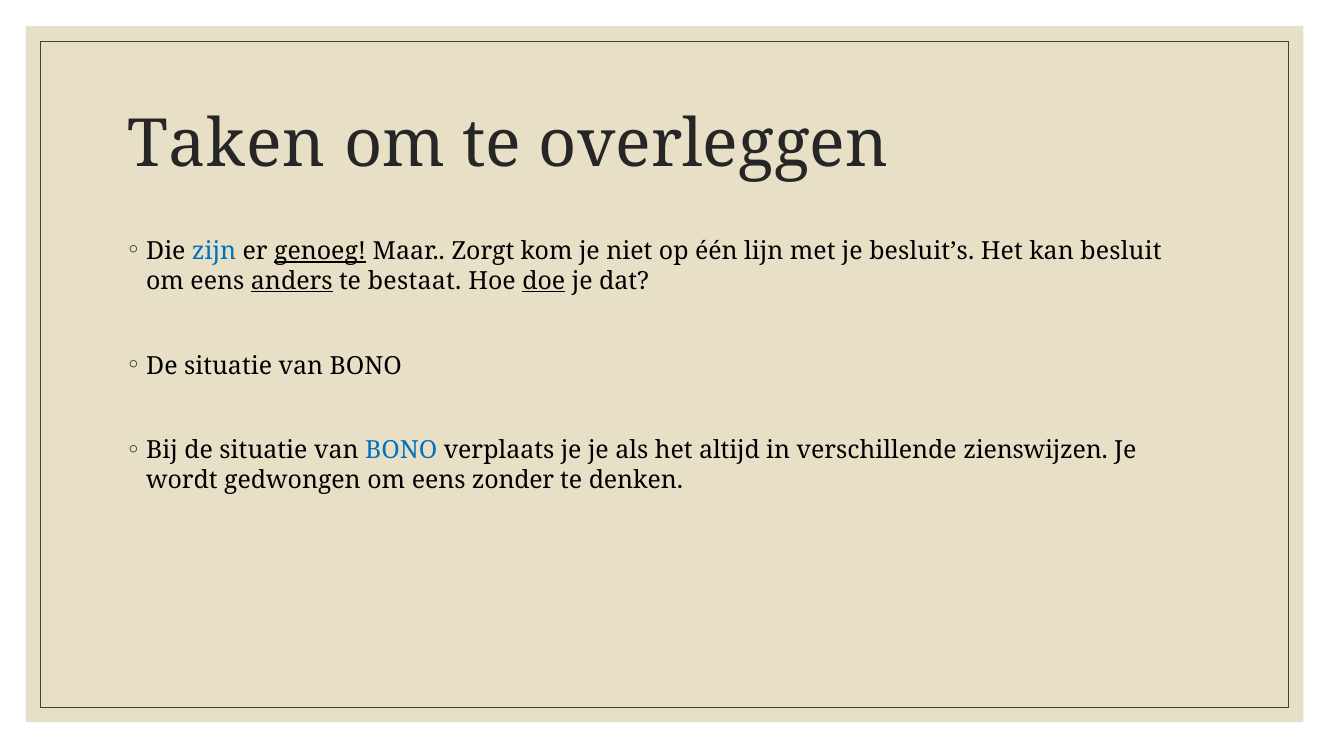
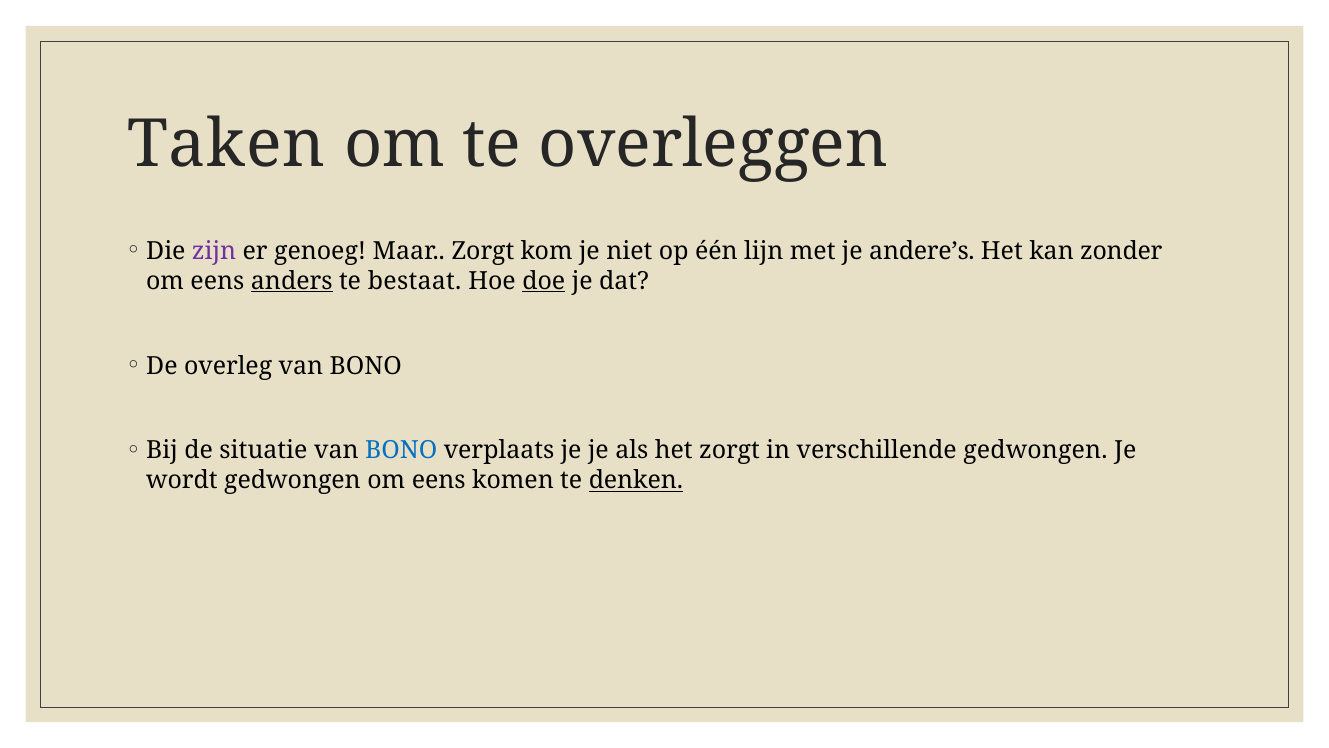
zijn colour: blue -> purple (214, 251)
genoeg underline: present -> none (320, 251)
besluit’s: besluit’s -> andere’s (922, 251)
besluit: besluit -> zonder (1121, 251)
situatie: situatie -> overleg (228, 366)
het altijd: altijd -> zorgt (729, 450)
verschillende zienswijzen: zienswijzen -> gedwongen (1035, 450)
zonder: zonder -> komen (513, 480)
denken underline: none -> present (636, 480)
